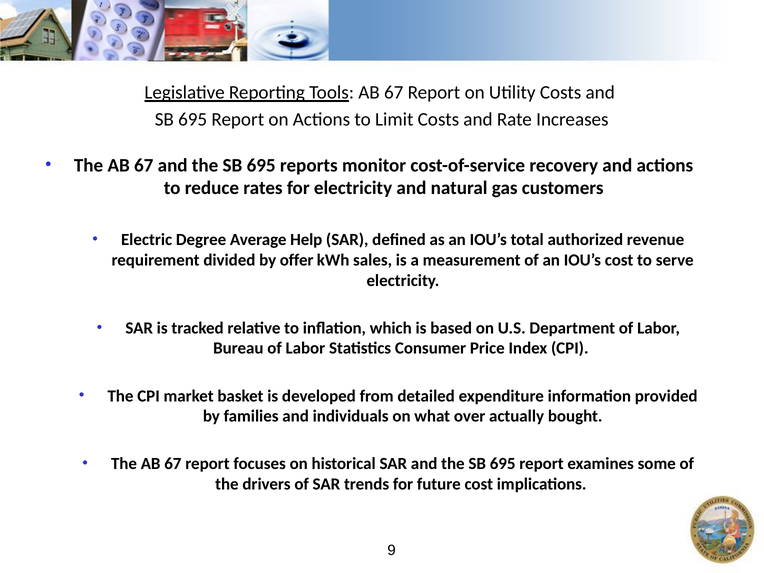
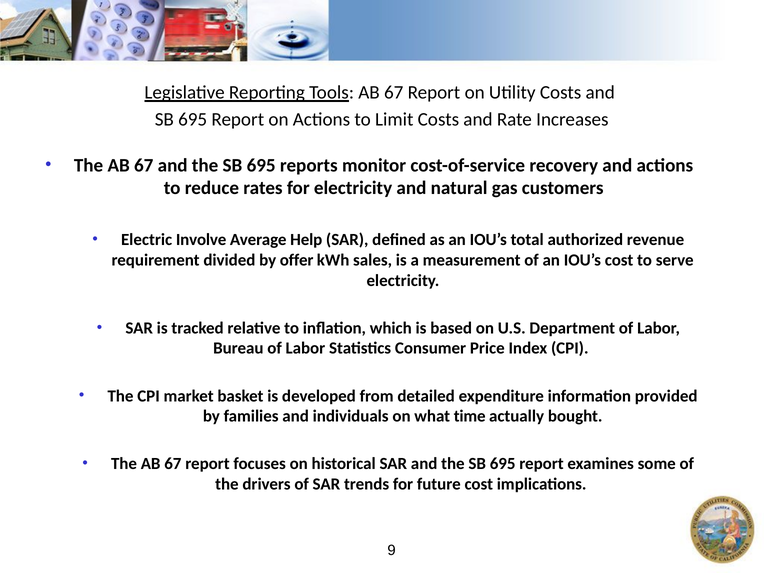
Degree: Degree -> Involve (201, 240)
over: over -> time (470, 416)
